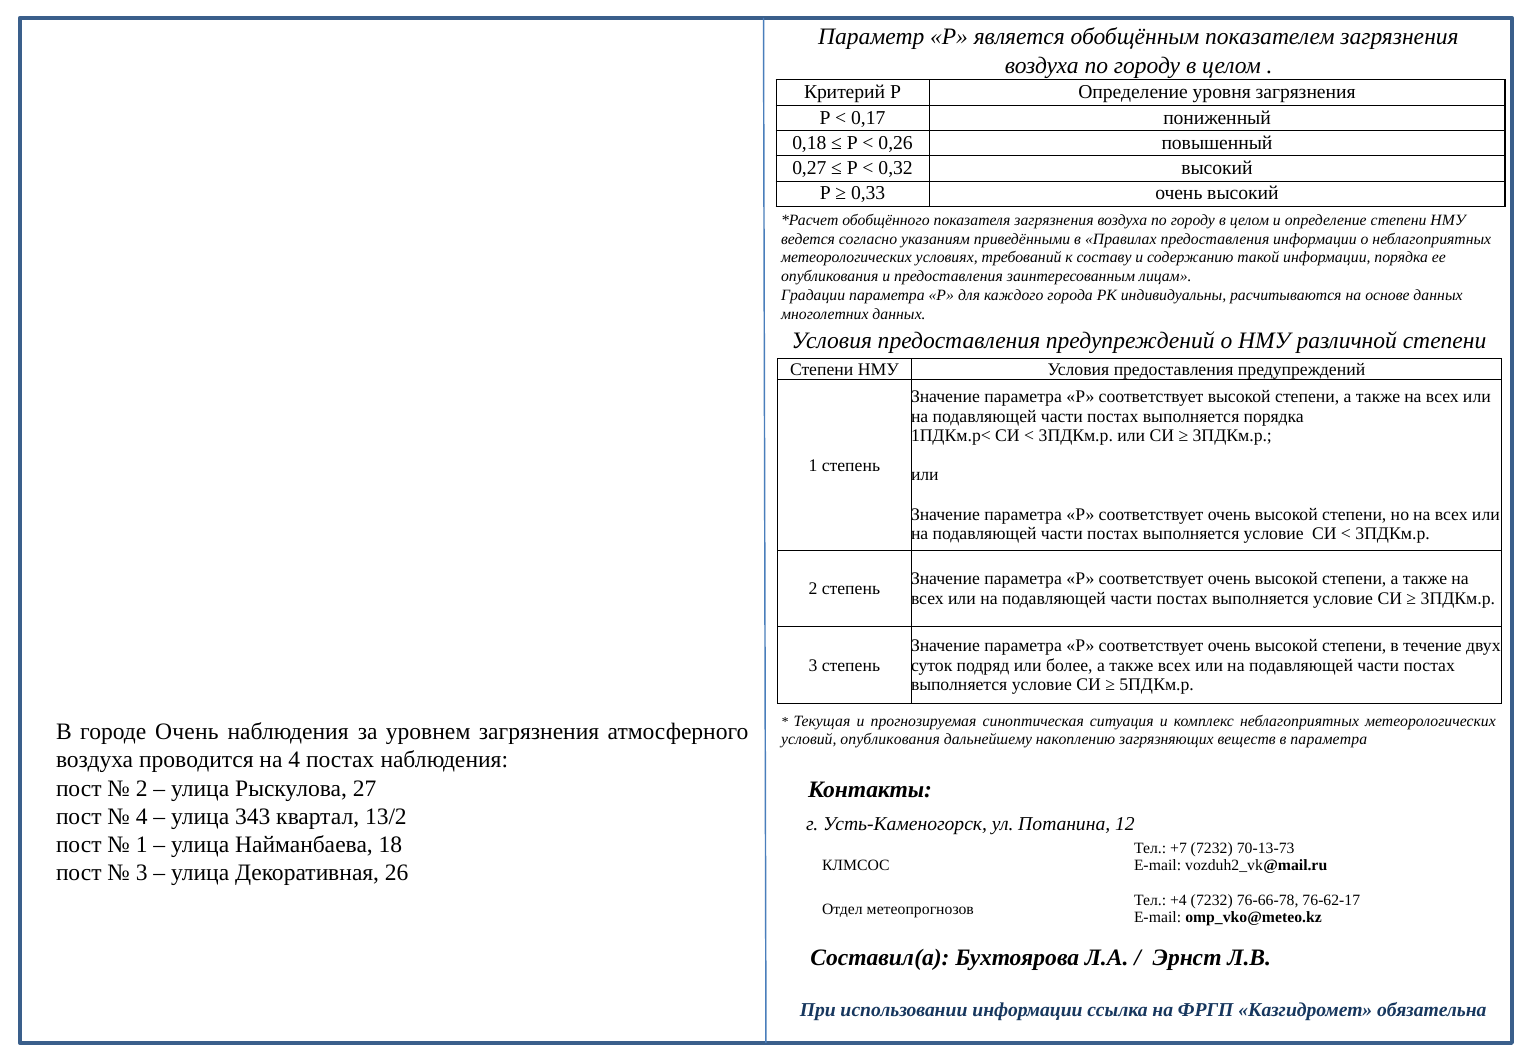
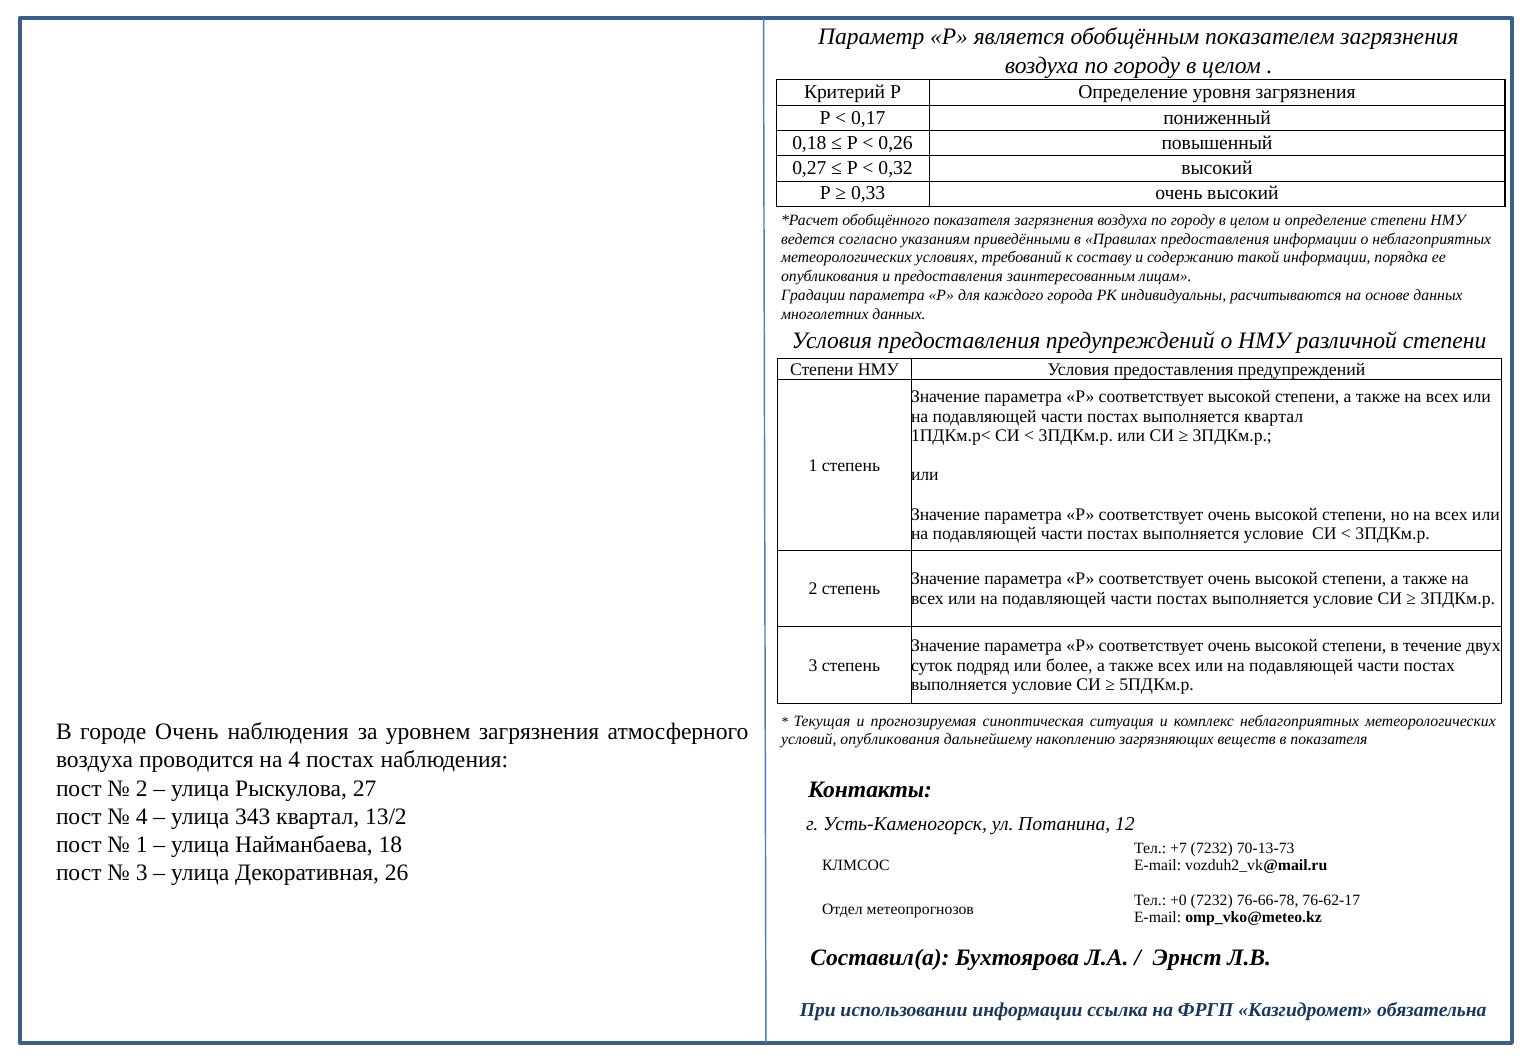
выполняется порядка: порядка -> квартал (1274, 416)
в параметра: параметра -> показателя (1329, 740)
+4: +4 -> +0 (1178, 900)
